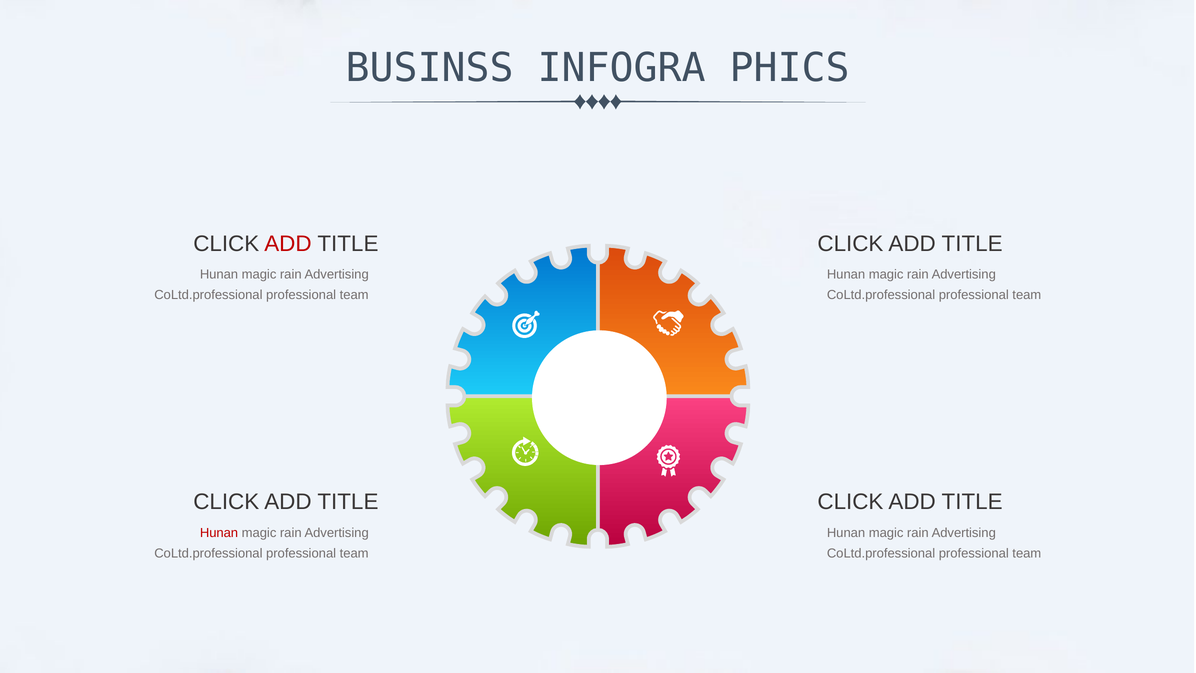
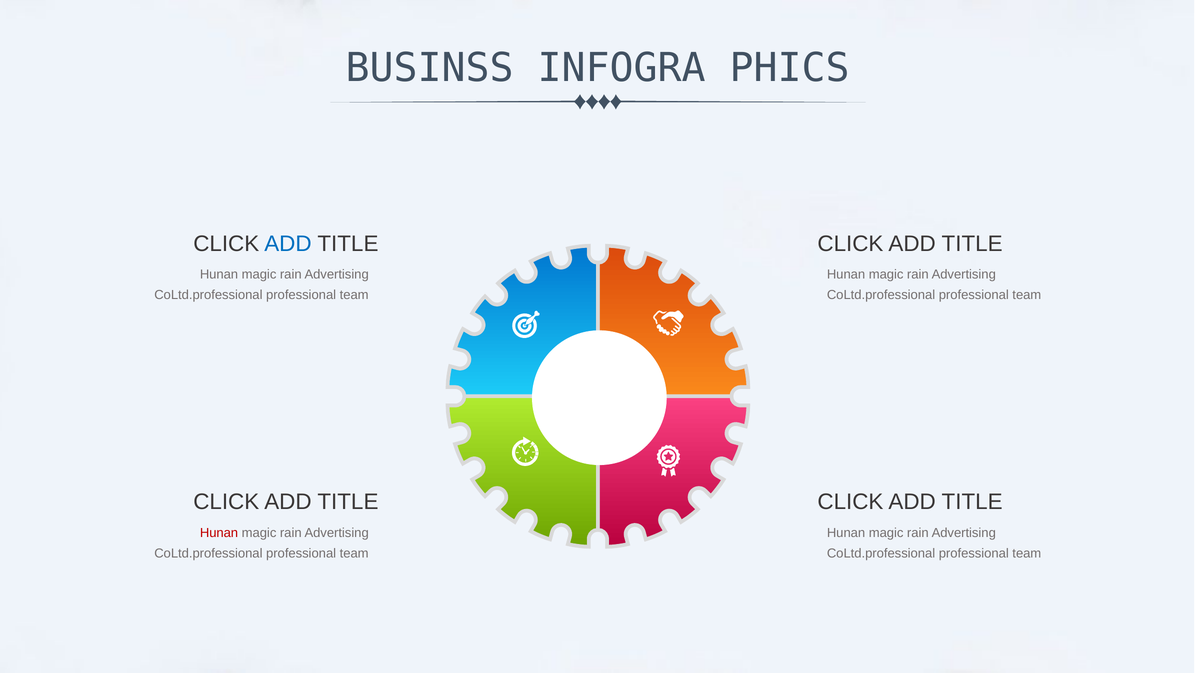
ADD colour: red -> blue (288, 244)
